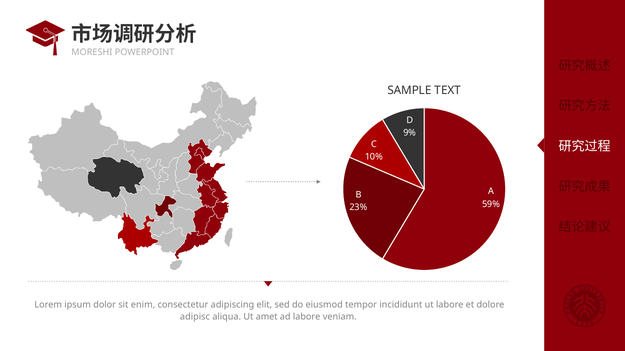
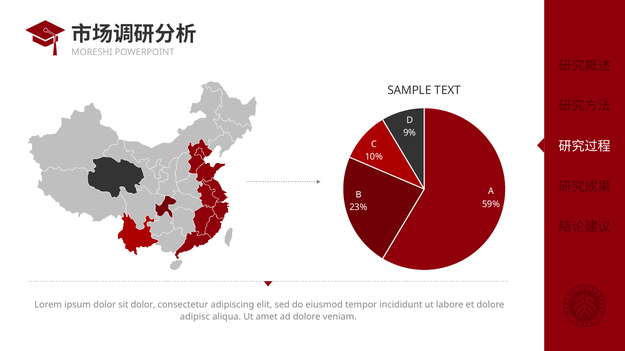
sit enim: enim -> dolor (143, 305)
ad labore: labore -> dolore (307, 317)
